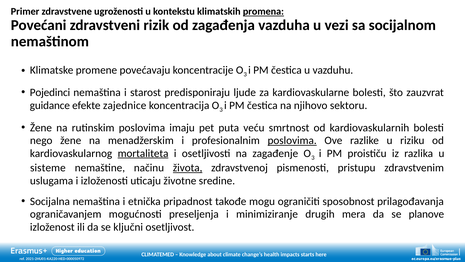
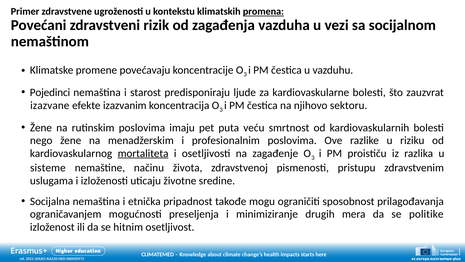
guidance: guidance -> izazvane (50, 105)
zajednice: zajednice -> izazvanim (125, 105)
poslovima underline: present -> none (292, 140)
života underline: present -> none (188, 168)
planove: planove -> politike (426, 214)
ključni: ključni -> hitnim (128, 227)
